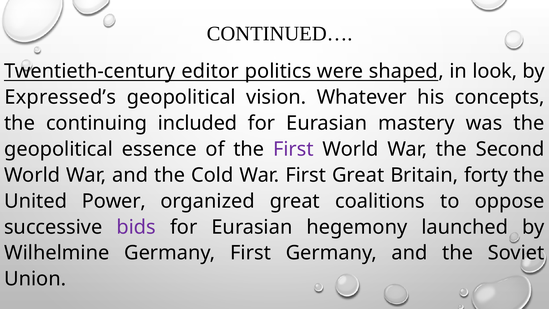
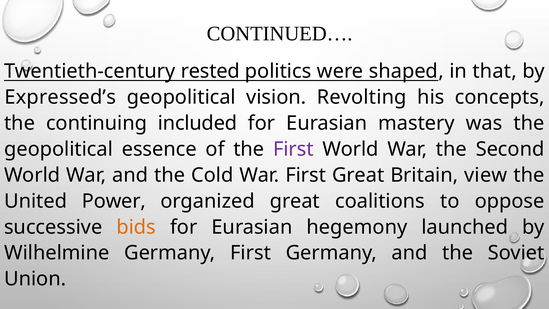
editor: editor -> rested (210, 71)
look: look -> that (495, 71)
Whatever: Whatever -> Revolting (362, 97)
forty: forty -> view (486, 175)
bids colour: purple -> orange (136, 227)
